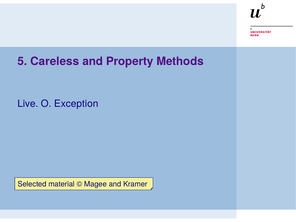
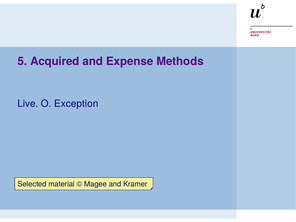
Careless: Careless -> Acquired (55, 61)
Property: Property -> Expense (130, 61)
